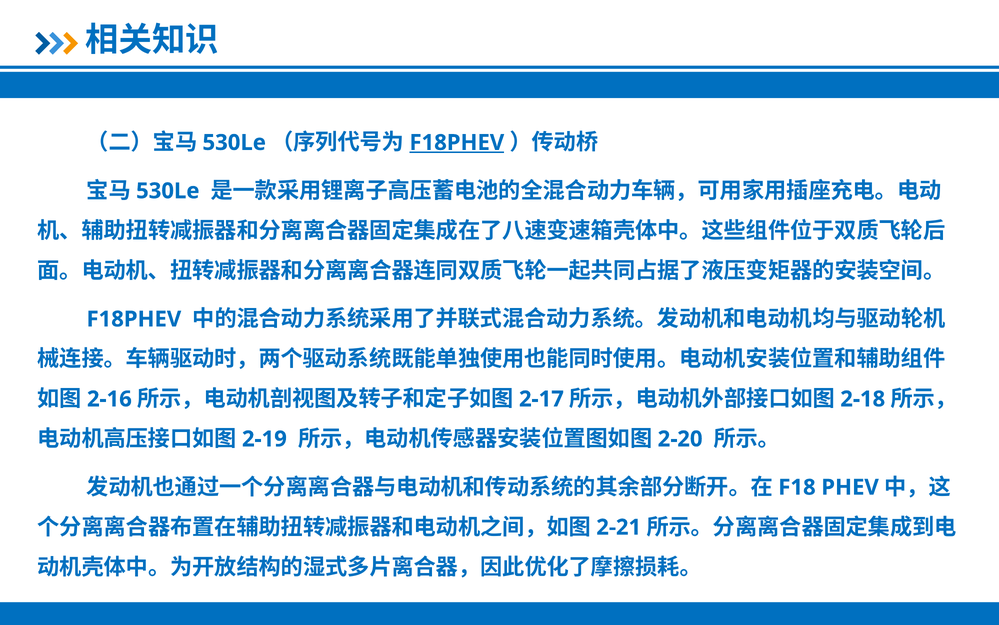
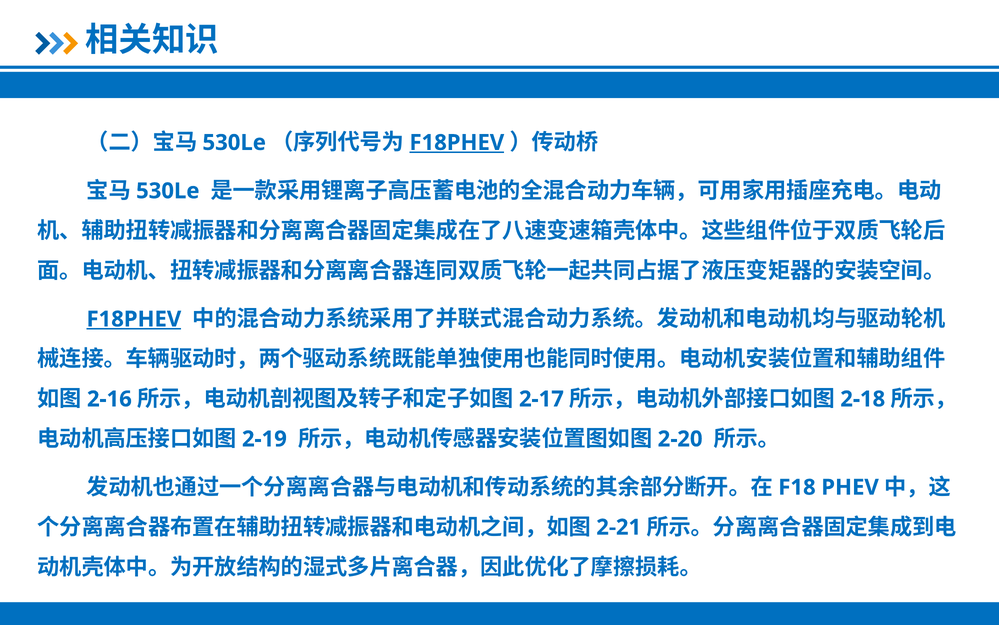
F18PHEV underline: none -> present (134, 319)
